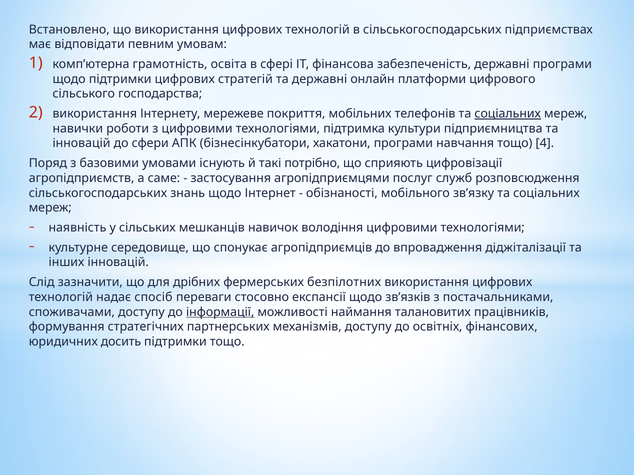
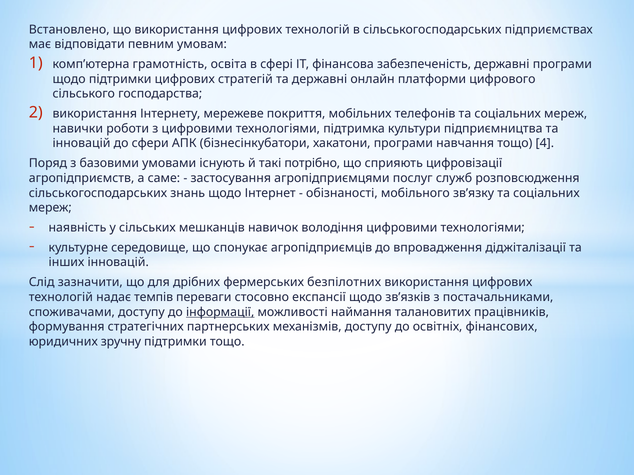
соціальних underline: present -> none (508, 114)
спосіб: спосіб -> темпів (154, 297)
досить: досить -> зручну (121, 342)
